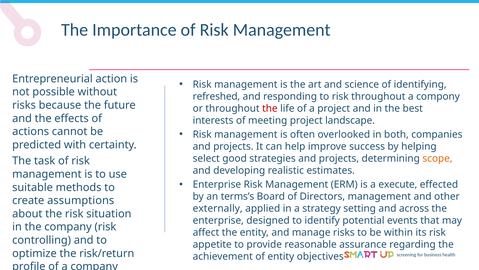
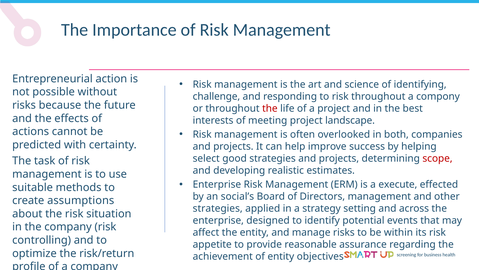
refreshed: refreshed -> challenge (216, 96)
scope colour: orange -> red (437, 158)
terms’s: terms’s -> social’s (237, 196)
externally: externally -> strategies (218, 208)
